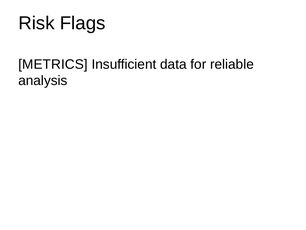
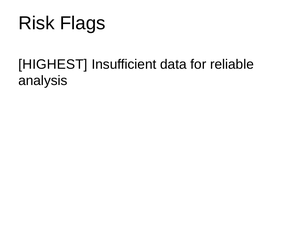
METRICS: METRICS -> HIGHEST (53, 64)
